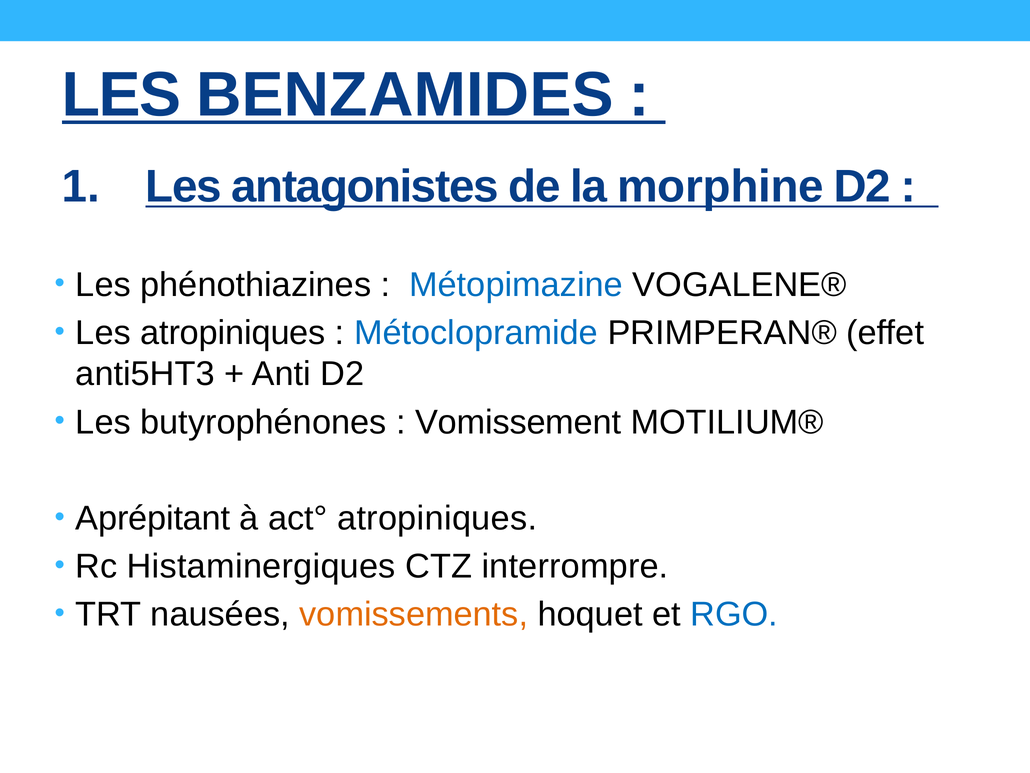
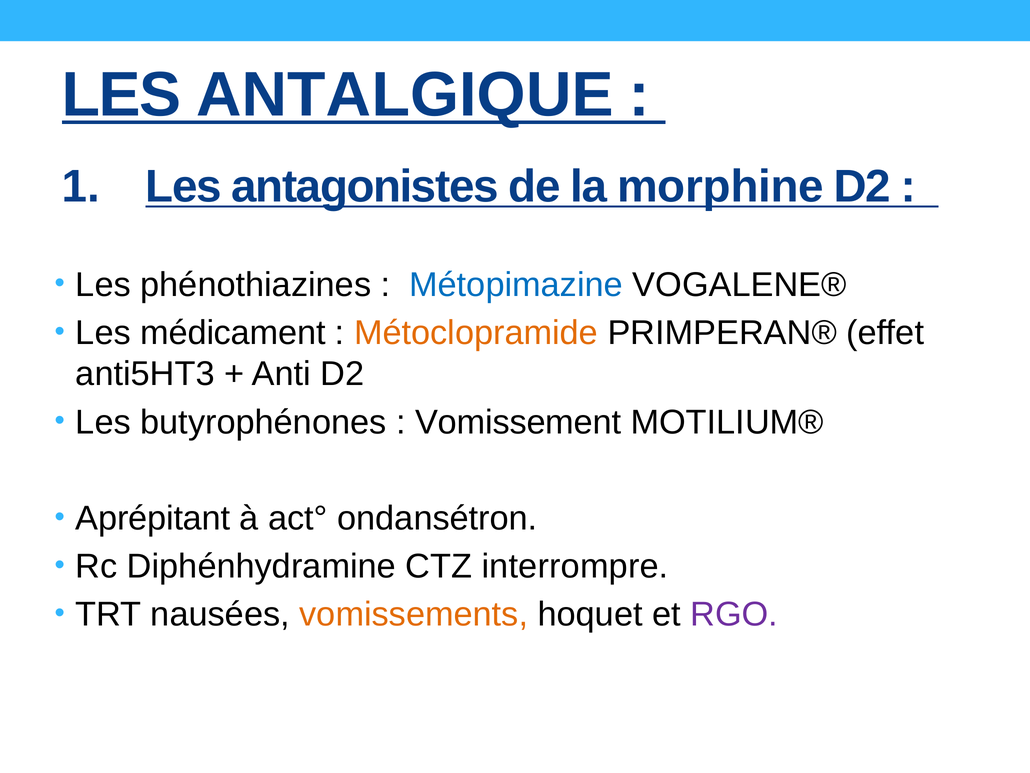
BENZAMIDES: BENZAMIDES -> ANTALGIQUE (405, 95)
Les atropiniques: atropiniques -> médicament (233, 333)
Métoclopramide colour: blue -> orange (476, 333)
act° atropiniques: atropiniques -> ondansétron (437, 518)
Histaminergiques: Histaminergiques -> Diphénhydramine (261, 566)
RGO colour: blue -> purple (734, 614)
